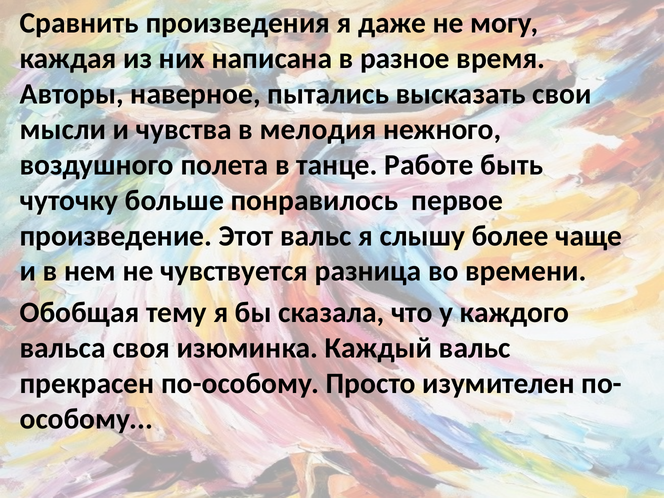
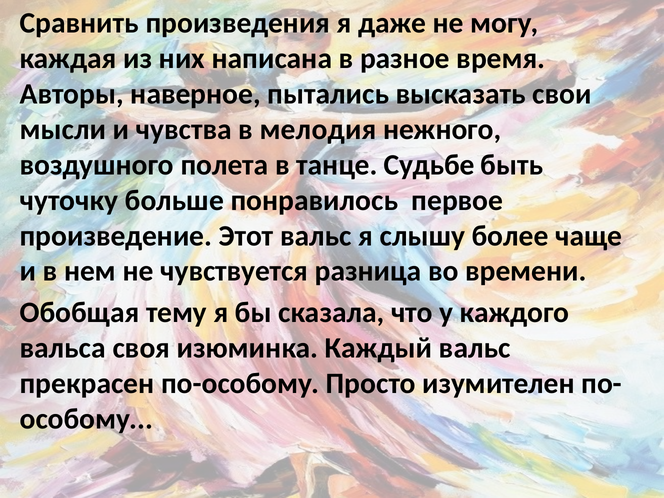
Работе: Работе -> Судьбе (429, 165)
